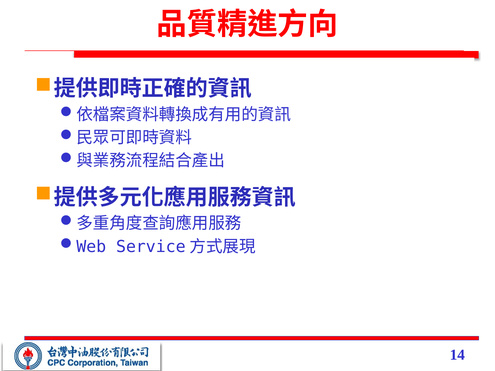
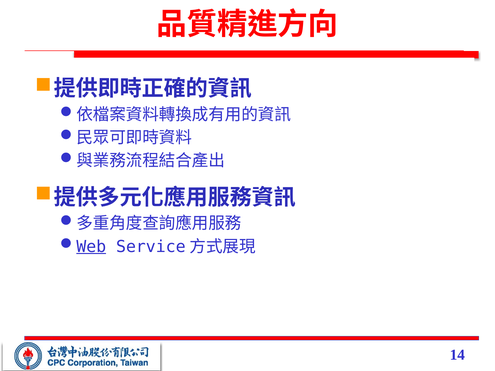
Web underline: none -> present (91, 247)
